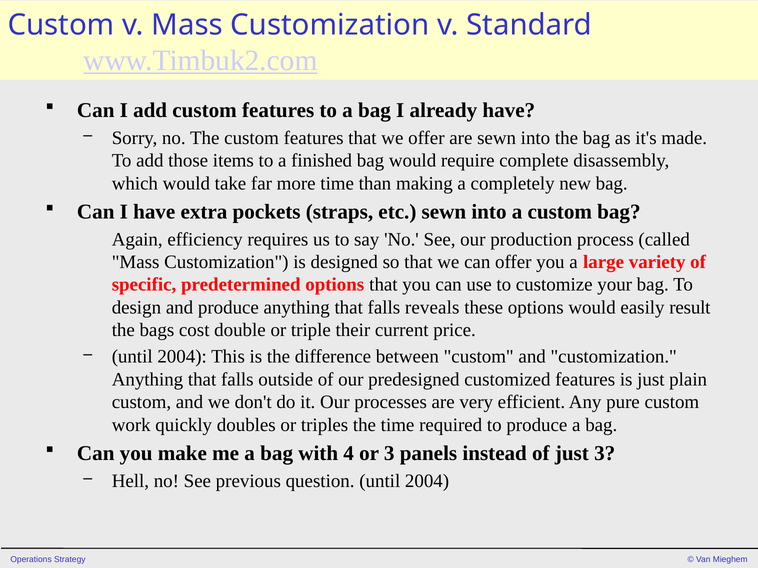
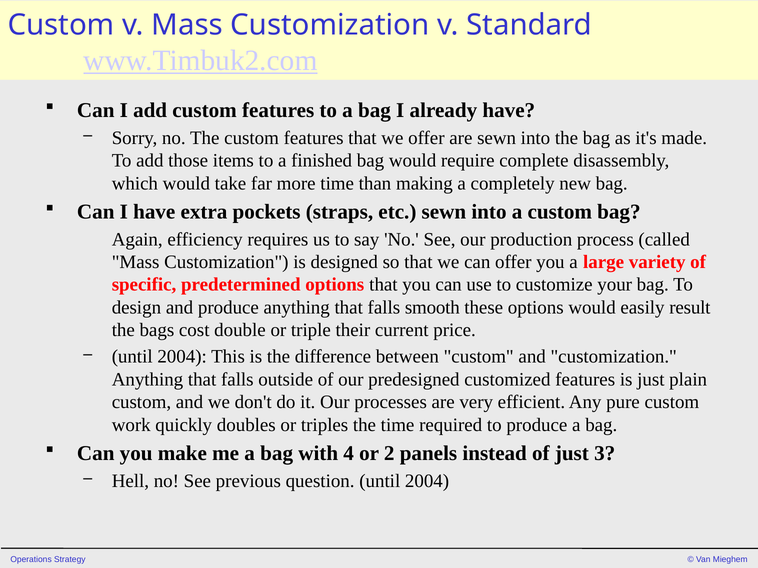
reveals: reveals -> smooth (432, 308)
or 3: 3 -> 2 (389, 454)
